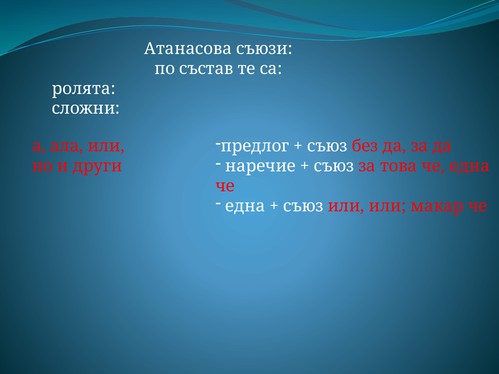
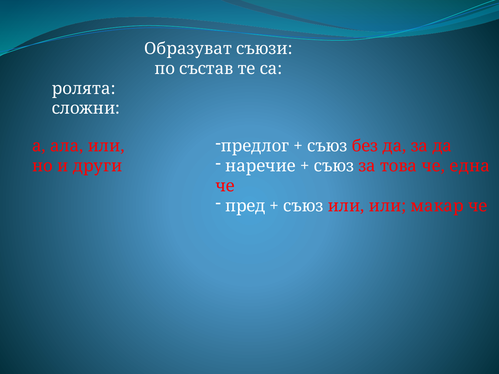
Атанасова: Атанасова -> Образуват (188, 49)
една: една -> пред (245, 206)
